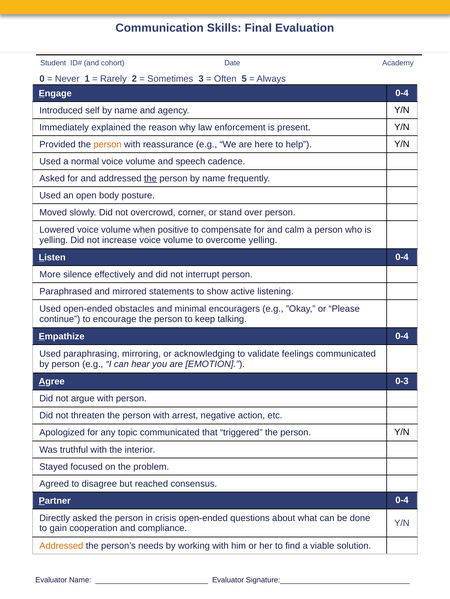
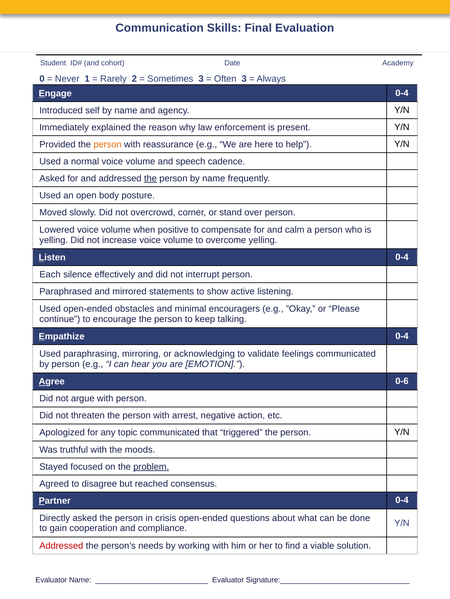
Often 5: 5 -> 3 (244, 79)
More: More -> Each (50, 275)
0-3: 0-3 -> 0-6 (402, 382)
interior: interior -> moods (140, 450)
problem underline: none -> present (151, 467)
Addressed colour: orange -> red (61, 547)
